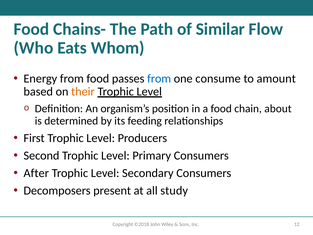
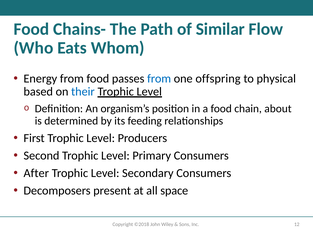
consume: consume -> offspring (218, 78)
amount: amount -> physical (276, 78)
their colour: orange -> blue (83, 92)
study: study -> space (174, 190)
